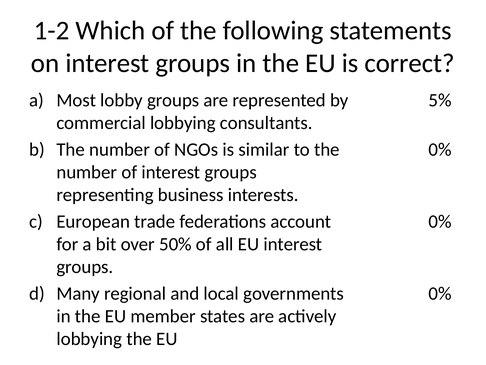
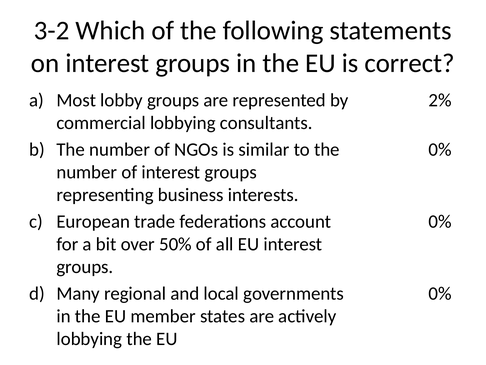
1-2: 1-2 -> 3-2 (52, 31)
5%: 5% -> 2% (440, 100)
